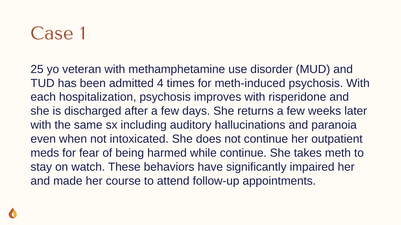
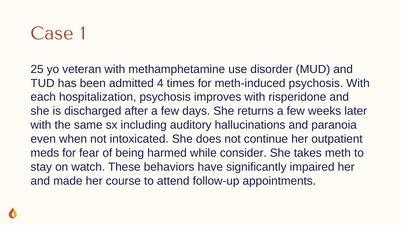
while continue: continue -> consider (243, 153)
